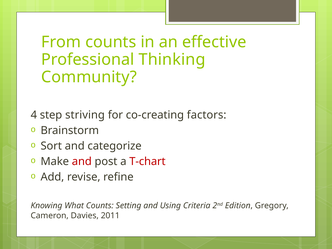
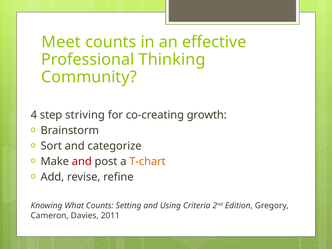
From: From -> Meet (61, 42)
factors: factors -> growth (207, 115)
T-chart colour: red -> orange (147, 162)
